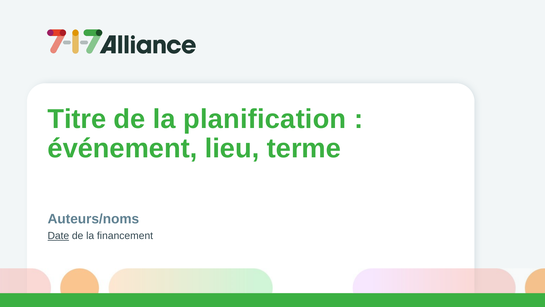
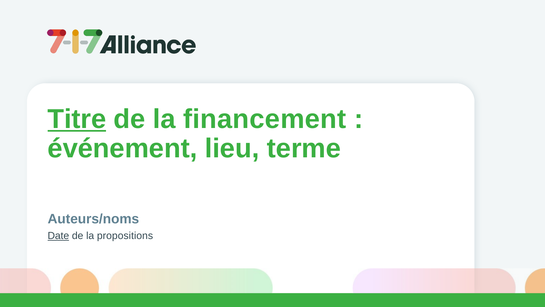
Titre underline: none -> present (77, 119)
planification: planification -> financement (265, 119)
financement: financement -> propositions (125, 235)
